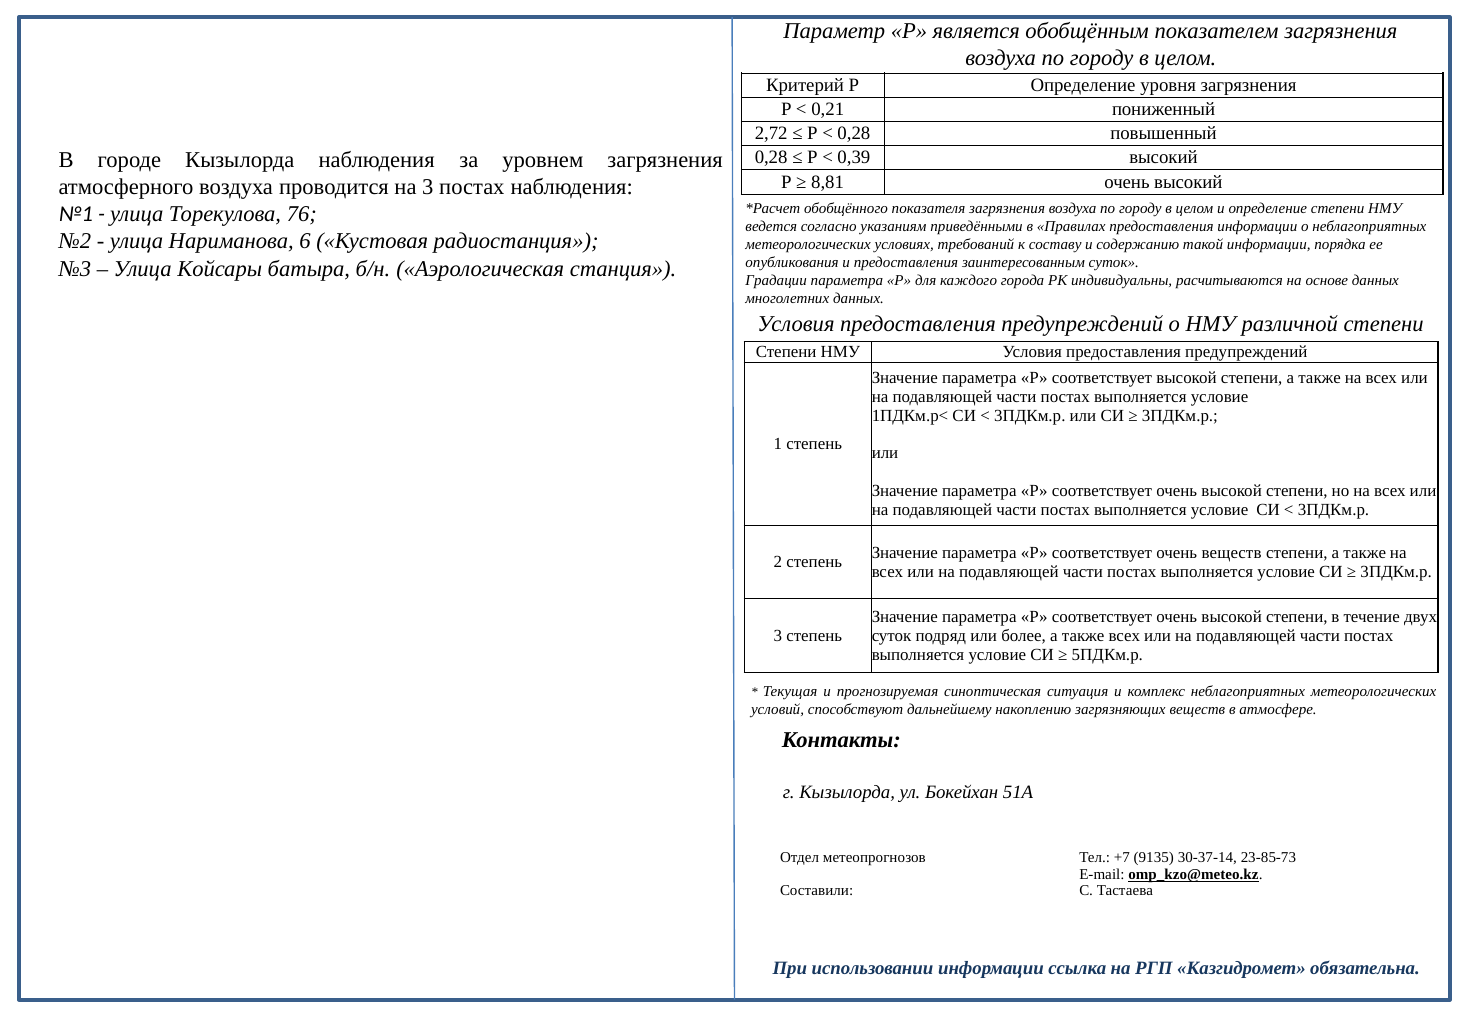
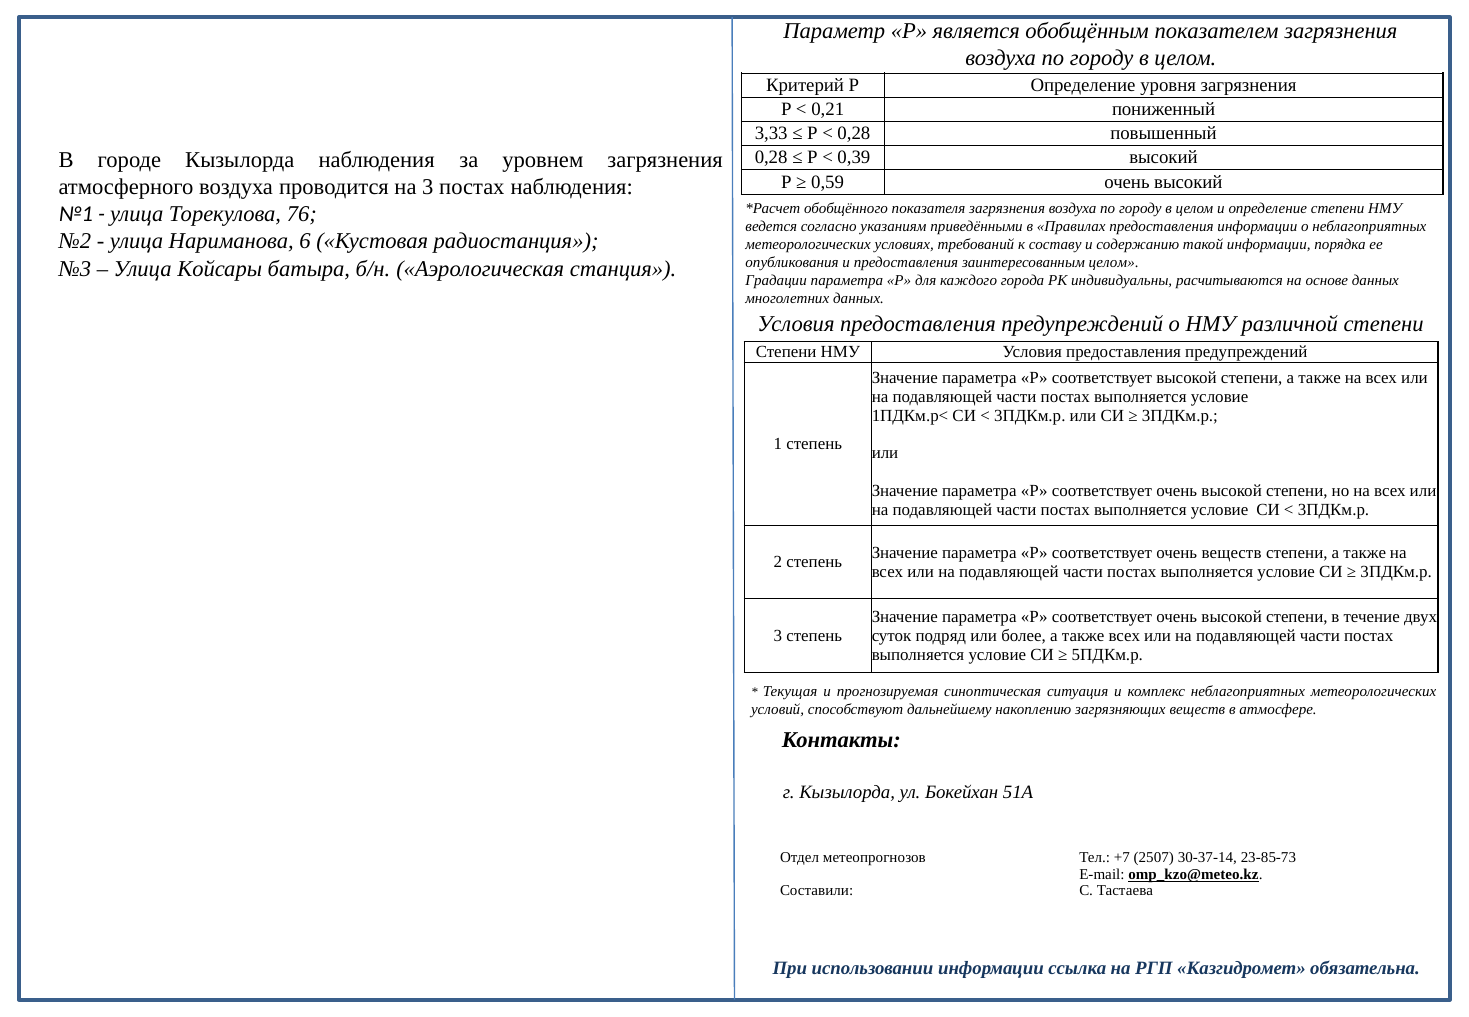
2,72: 2,72 -> 3,33 (771, 133)
8,81: 8,81 -> 0,59 (828, 182)
заинтересованным суток: суток -> целом (1114, 262)
9135: 9135 -> 2507 (1154, 858)
